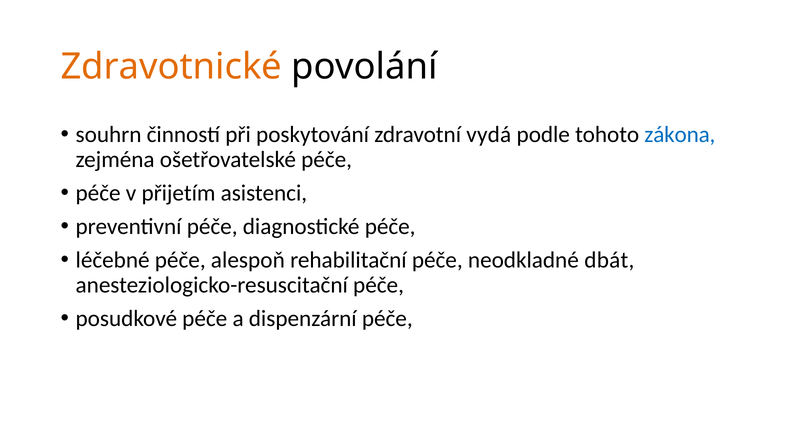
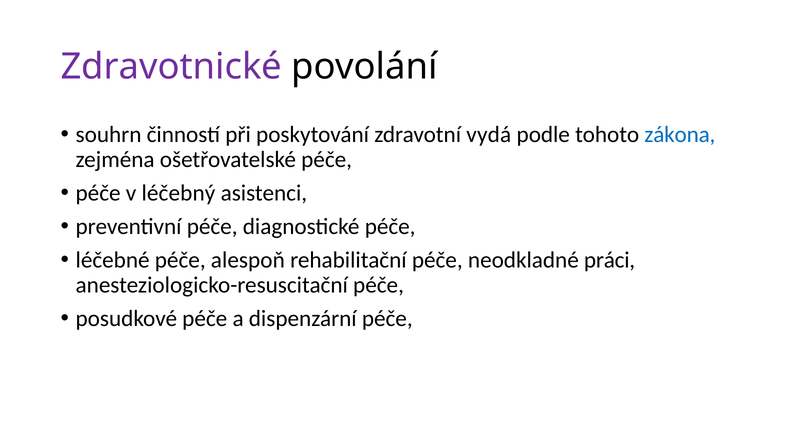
Zdravotnické colour: orange -> purple (171, 67)
přijetím: přijetím -> léčebný (178, 193)
dbát: dbát -> práci (610, 260)
